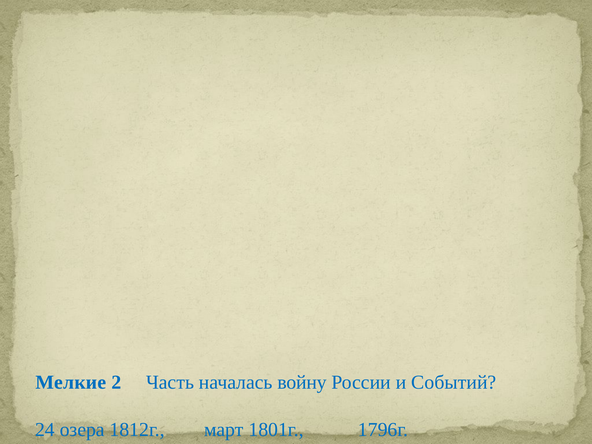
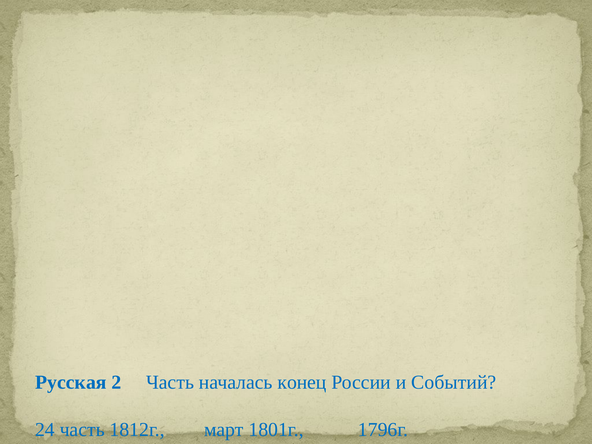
Мелкие: Мелкие -> Русская (71, 382)
войну: войну -> конец (302, 382)
24 озера: озера -> часть (82, 430)
